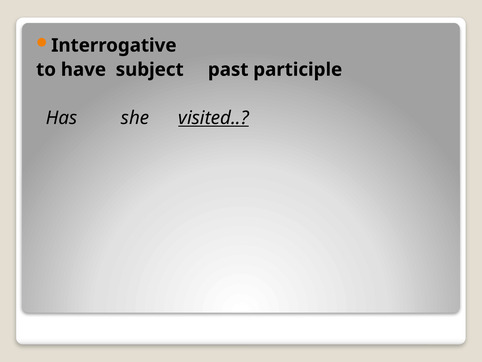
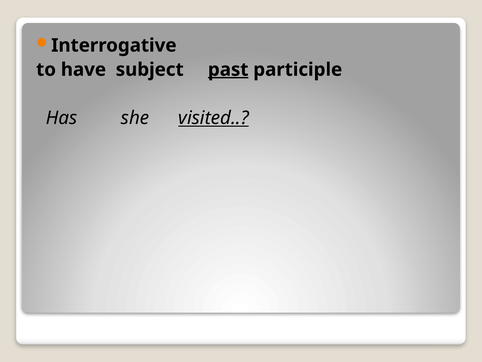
past underline: none -> present (228, 70)
